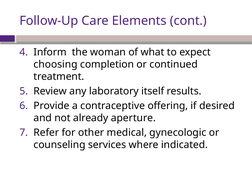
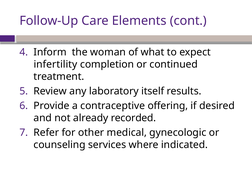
choosing: choosing -> infertility (56, 64)
aperture: aperture -> recorded (133, 118)
